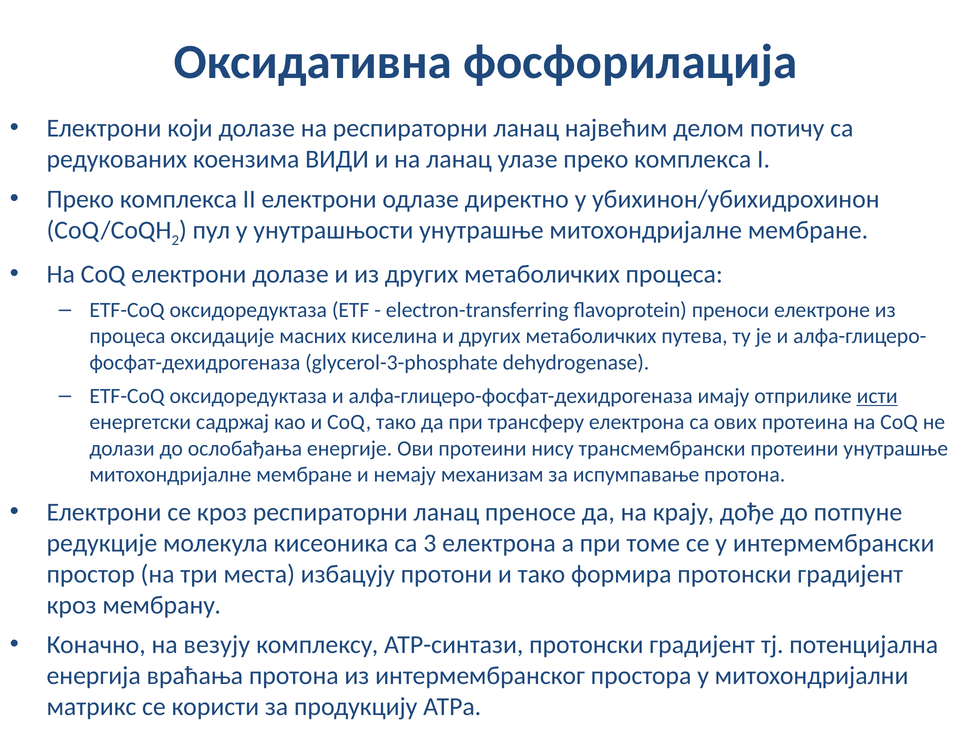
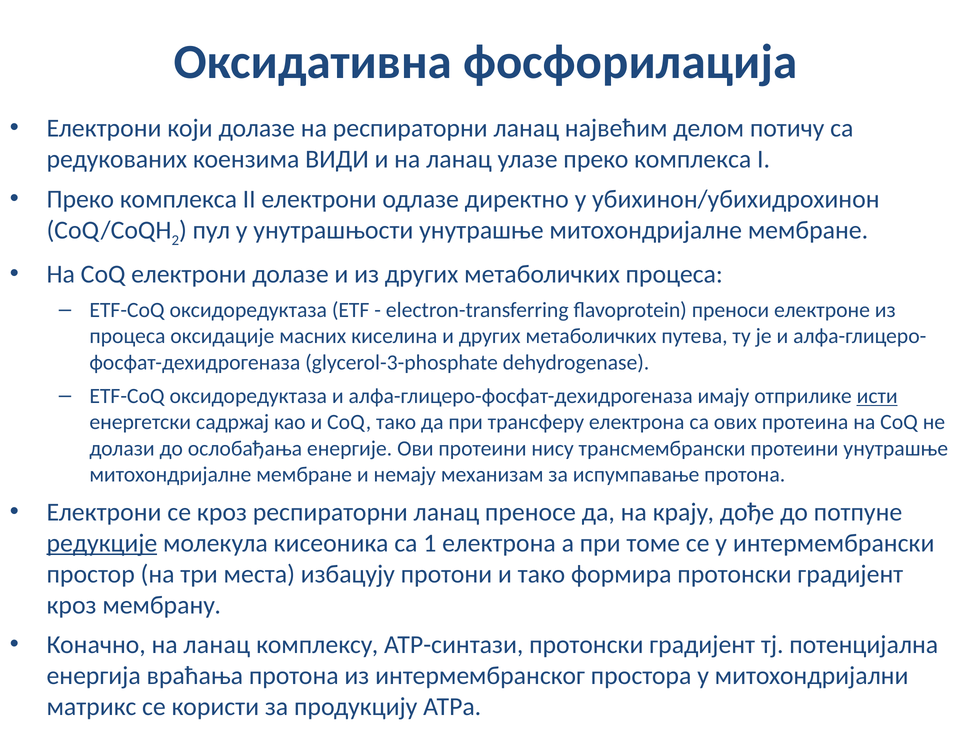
редукције underline: none -> present (102, 543)
3: 3 -> 1 (430, 543)
Коначно на везују: везују -> ланац (217, 645)
